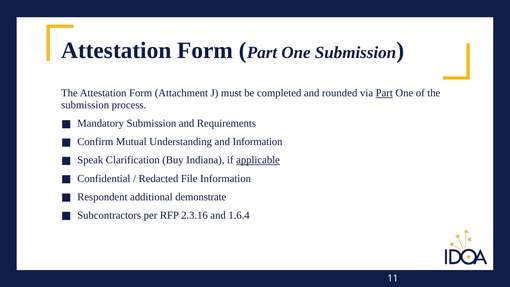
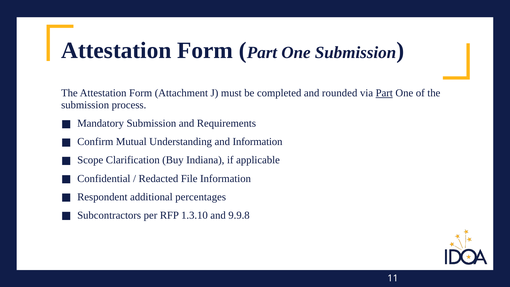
Speak: Speak -> Scope (90, 160)
applicable underline: present -> none (258, 160)
demonstrate: demonstrate -> percentages (201, 197)
2.3.16: 2.3.16 -> 1.3.10 (194, 215)
1.6.4: 1.6.4 -> 9.9.8 (239, 215)
